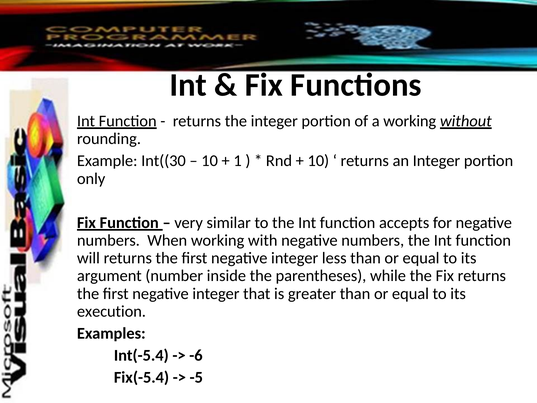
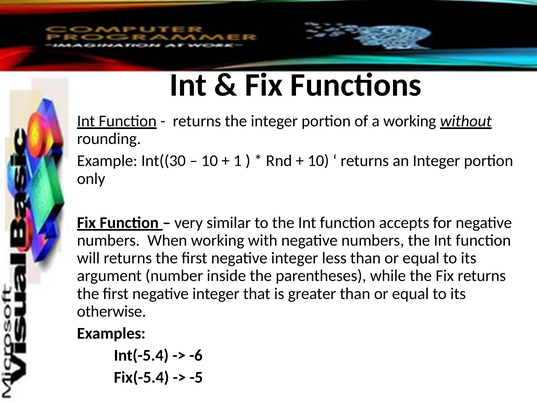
execution: execution -> otherwise (112, 311)
